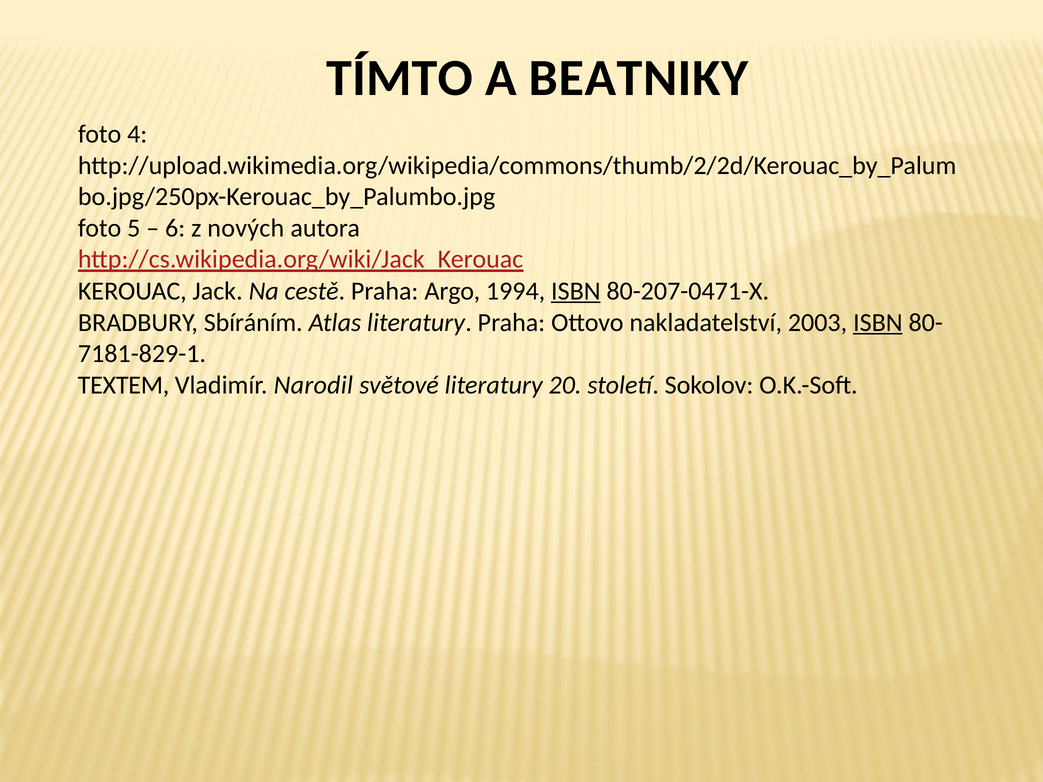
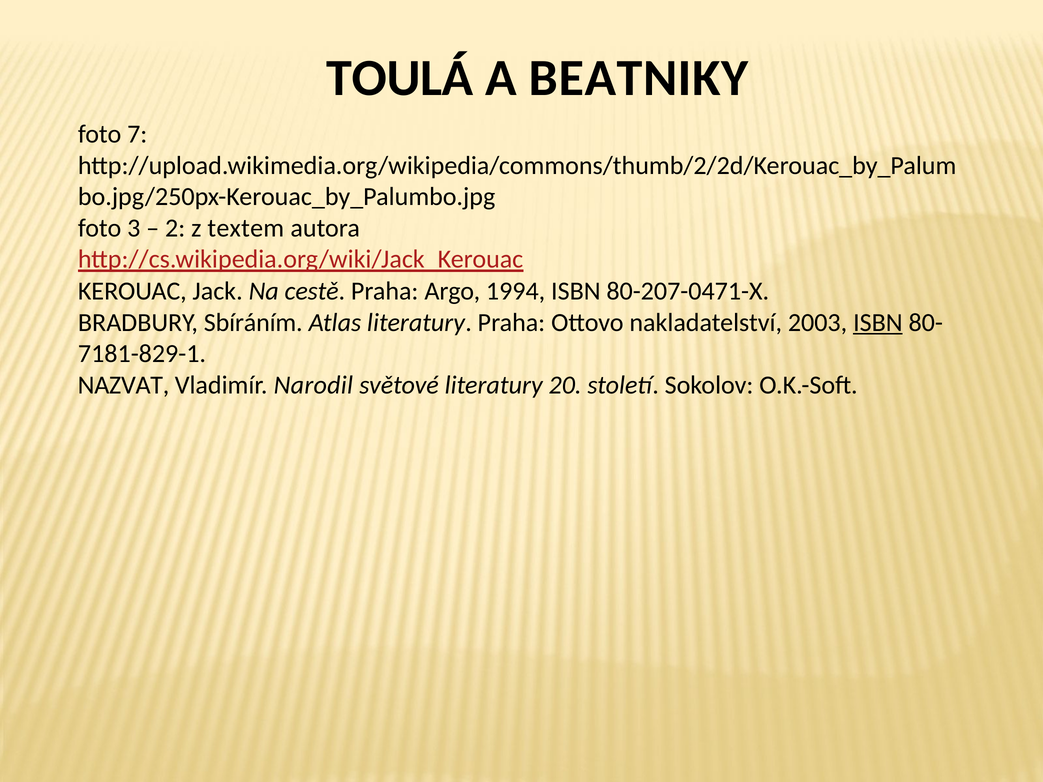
TÍMTO: TÍMTO -> TOULÁ (400, 78)
4: 4 -> 7 (137, 134)
5: 5 -> 3 (134, 228)
6: 6 -> 2 (175, 228)
nových: nových -> textem (246, 228)
ISBN underline: present -> none (576, 291)
TEXTEM: TEXTEM -> NAZVAT (124, 385)
